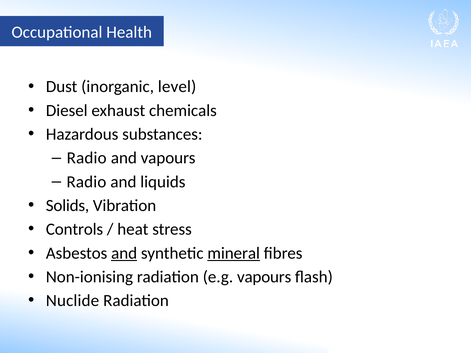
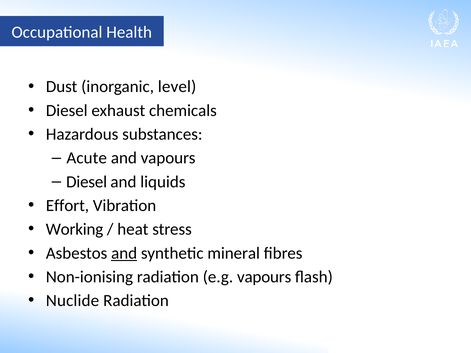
Radio: Radio -> Acute (87, 158)
Radio: Radio -> Diesel (87, 182)
Solids: Solids -> Effort (67, 206)
Controls: Controls -> Working (75, 229)
mineral underline: present -> none (234, 253)
